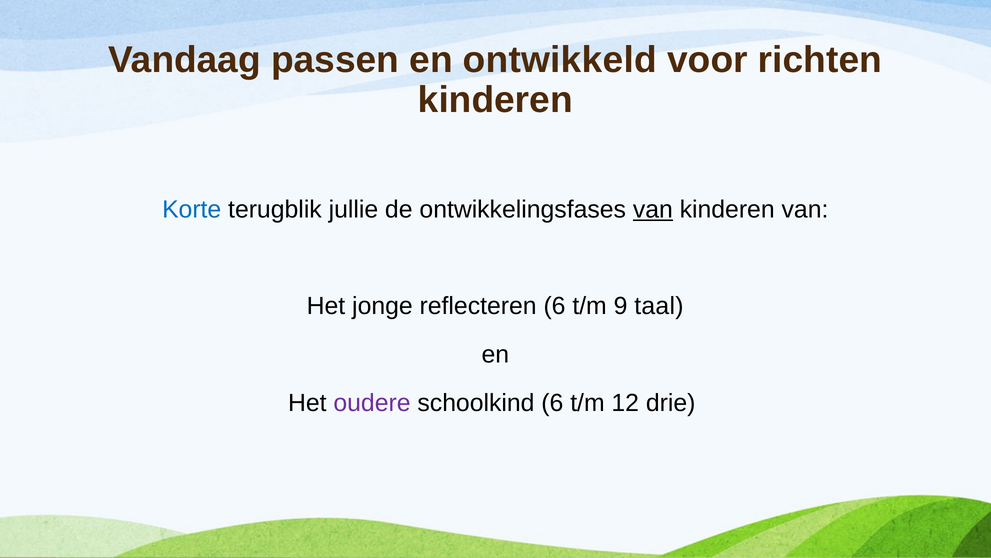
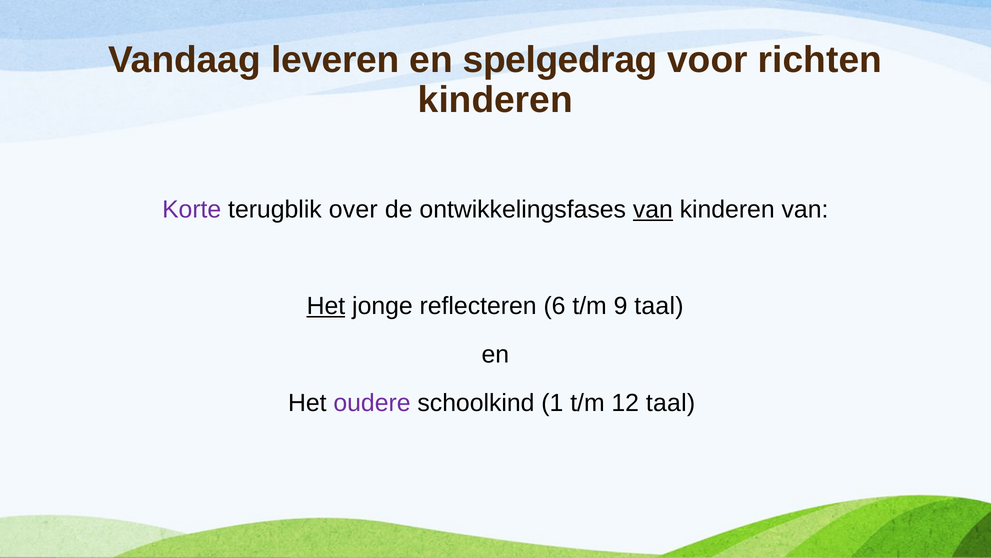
passen: passen -> leveren (335, 60)
ontwikkeld: ontwikkeld -> spelgedrag (560, 60)
Korte colour: blue -> purple (192, 209)
jullie: jullie -> over (353, 209)
Het underline: none -> present (326, 306)
schoolkind 6: 6 -> 1 (552, 402)
12 drie: drie -> taal (671, 402)
